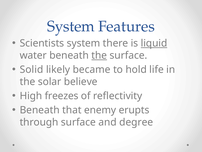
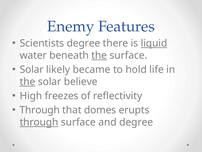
System: System -> Enemy (71, 26)
Scientists system: system -> degree (84, 43)
Solid: Solid -> Solar (32, 69)
the underline: none -> present (27, 82)
Beneath: Beneath -> Through (40, 110)
enemy: enemy -> domes (100, 110)
through underline: none -> present (39, 122)
